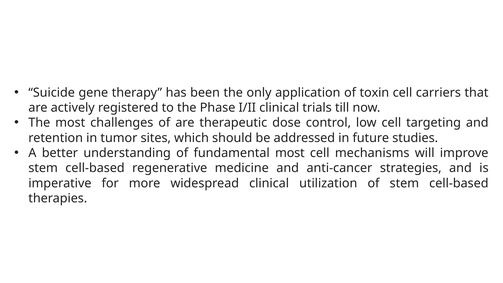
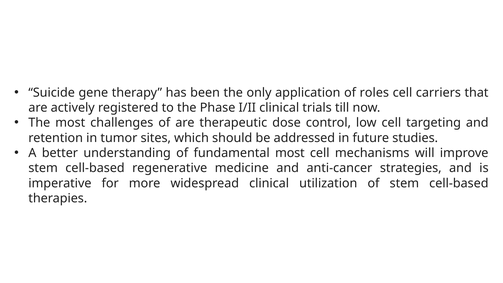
toxin: toxin -> roles (374, 93)
